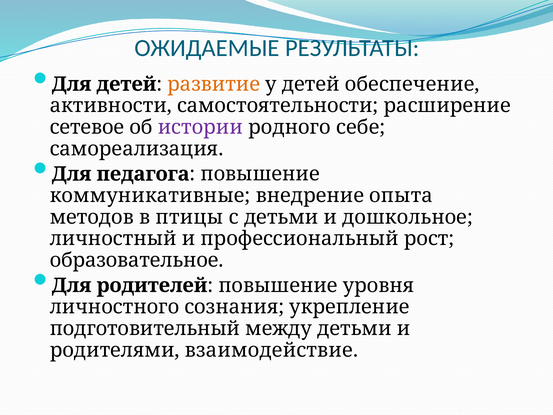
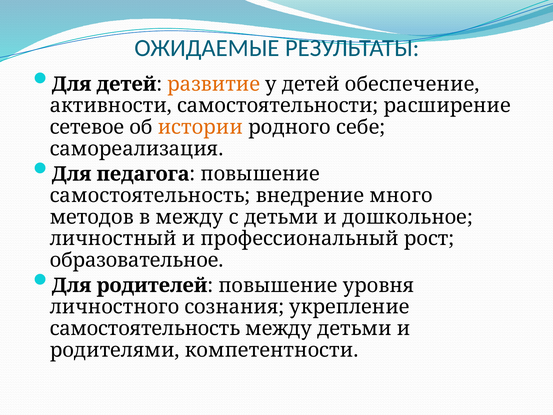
истории colour: purple -> orange (200, 127)
коммуникативные: коммуникативные -> самостоятельность (150, 195)
опыта: опыта -> много (401, 195)
в птицы: птицы -> между (189, 217)
подготовительный: подготовительный -> самостоятельность (145, 328)
взаимодействие: взаимодействие -> компетентности (272, 350)
